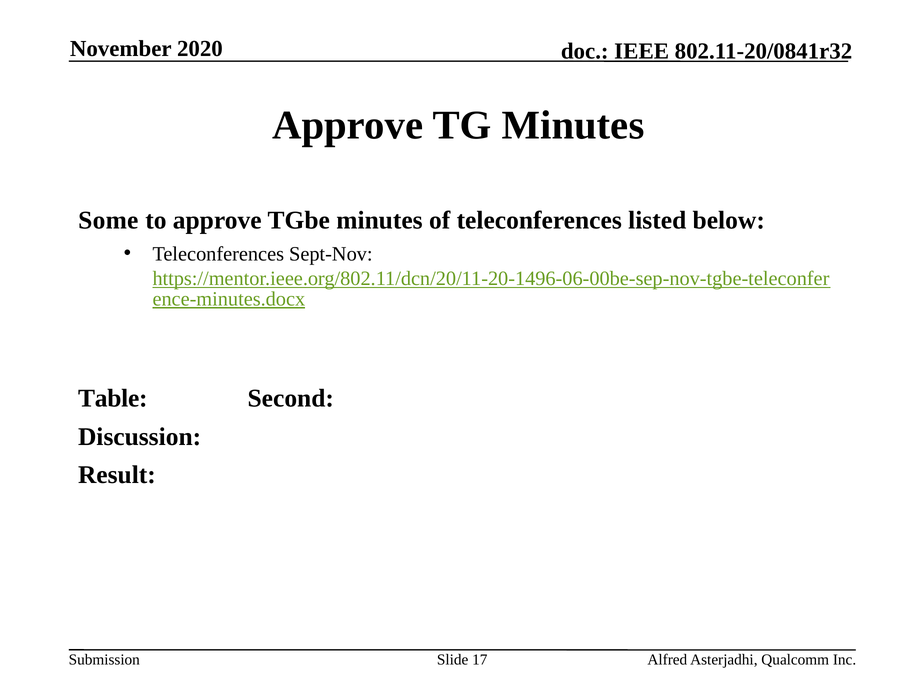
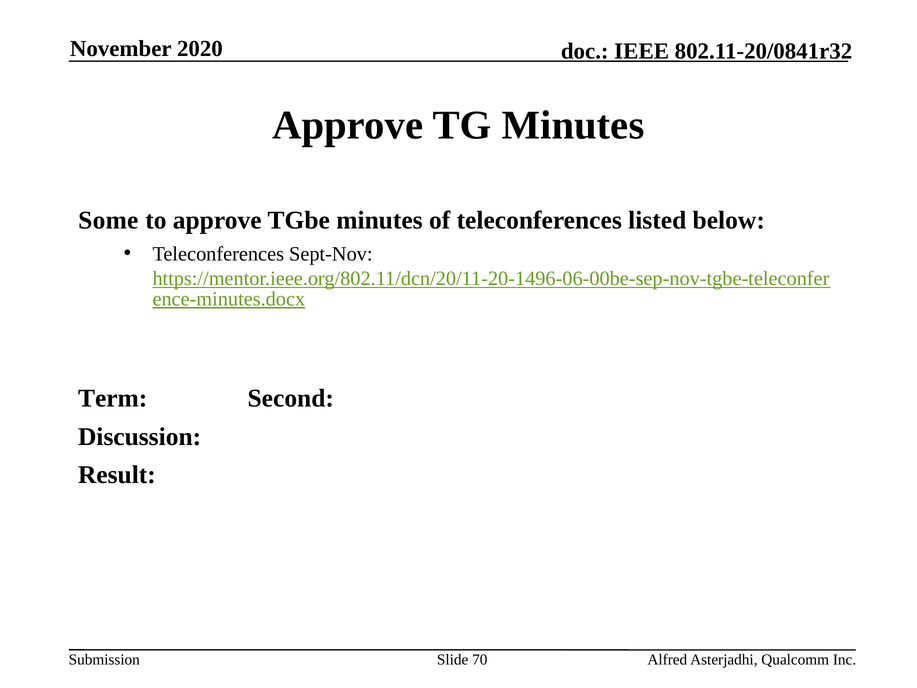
Table: Table -> Term (113, 398)
17: 17 -> 70 (480, 660)
